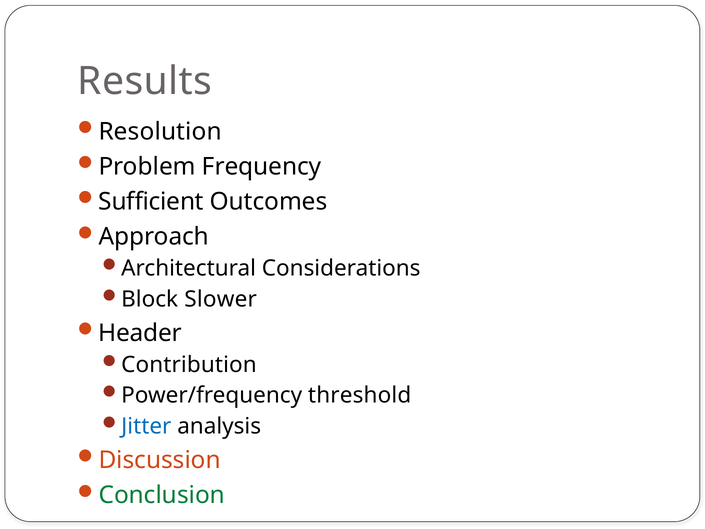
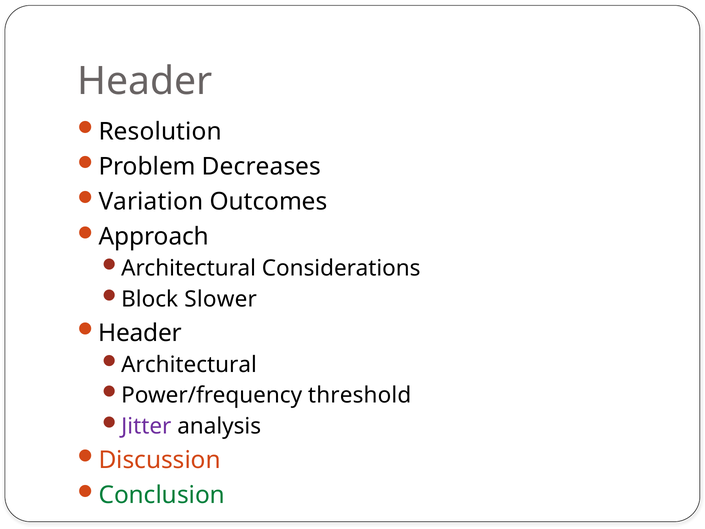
Results: Results -> Header (145, 81)
Frequency: Frequency -> Decreases (261, 167)
Sufficient: Sufficient -> Variation (151, 202)
Contribution: Contribution -> Architectural (189, 365)
Jitter colour: blue -> purple (146, 426)
